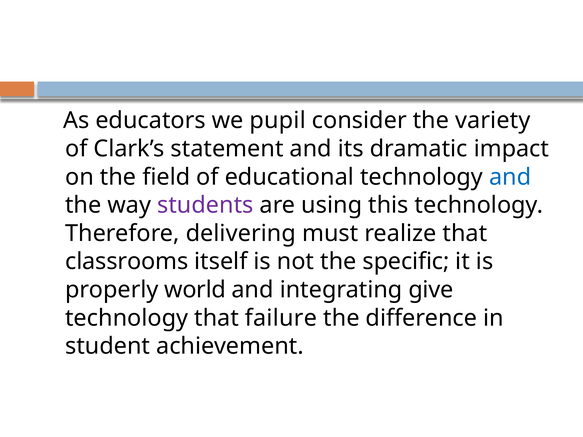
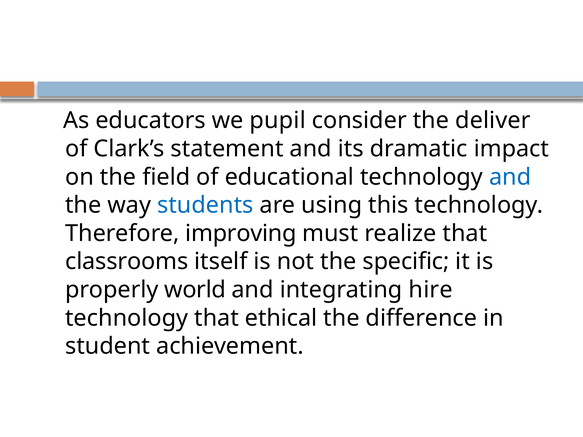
variety: variety -> deliver (493, 121)
students colour: purple -> blue (205, 205)
delivering: delivering -> improving (241, 233)
give: give -> hire (431, 290)
failure: failure -> ethical (281, 318)
